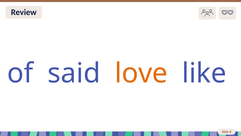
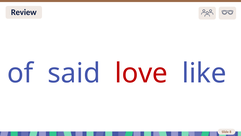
love colour: orange -> red (141, 73)
